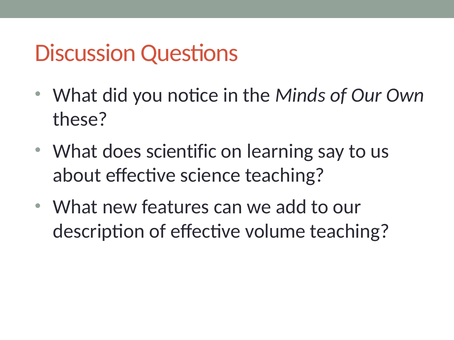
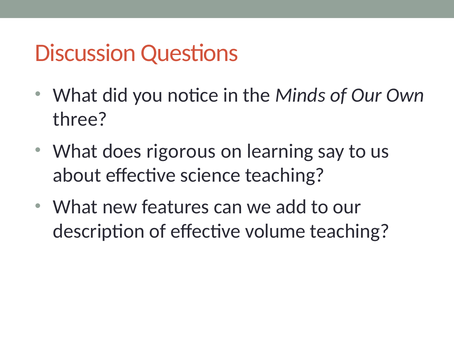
these: these -> three (80, 119)
scientific: scientific -> rigorous (181, 151)
